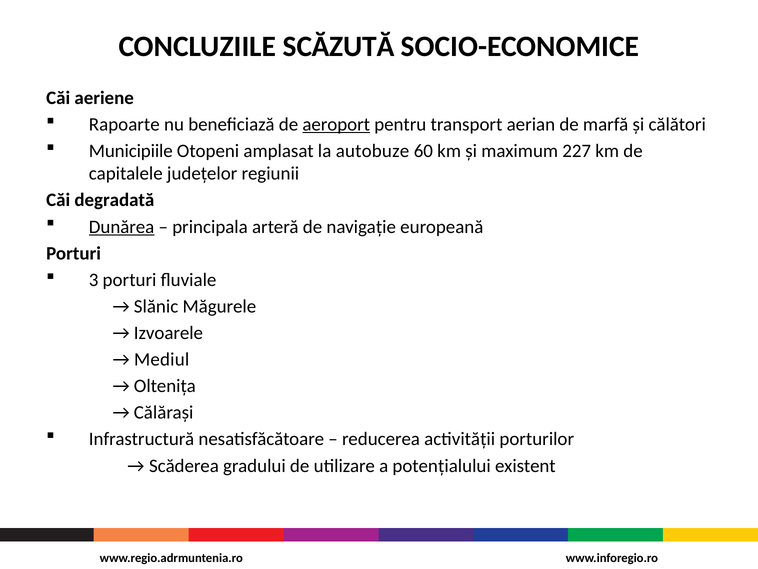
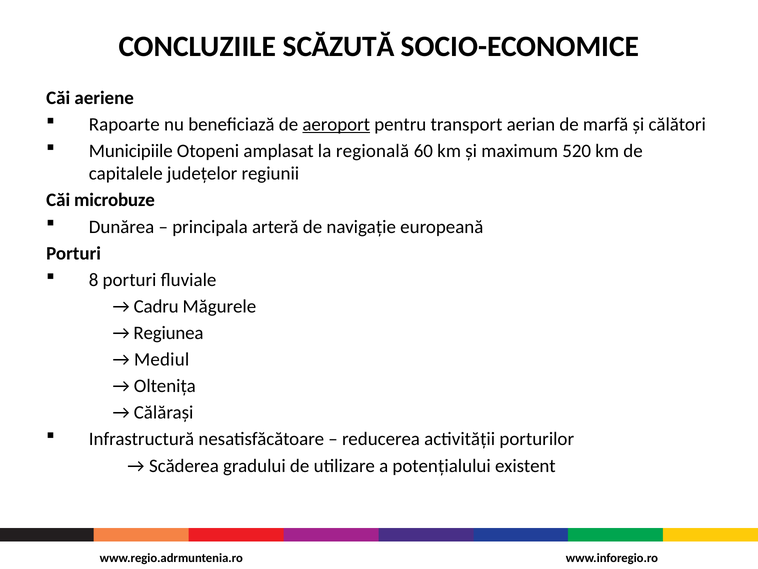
autobuze: autobuze -> regională (372, 151)
227: 227 -> 520 (577, 151)
degradată: degradată -> microbuze (114, 200)
Dunărea underline: present -> none (122, 227)
3: 3 -> 8 (94, 280)
Slănic: Slănic -> Cadru (156, 306)
Izvoarele: Izvoarele -> Regiunea (168, 333)
